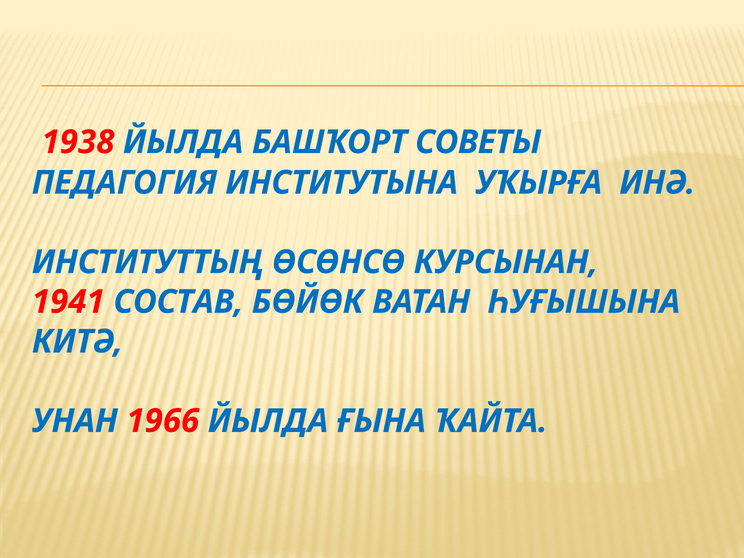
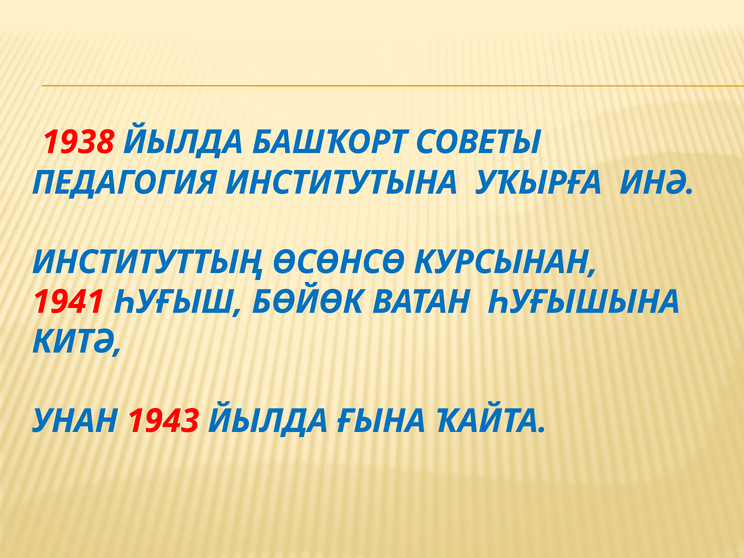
СОСТАВ: СОСТАВ -> ҺУҒЫШ (178, 302)
1966: 1966 -> 1943 (163, 421)
